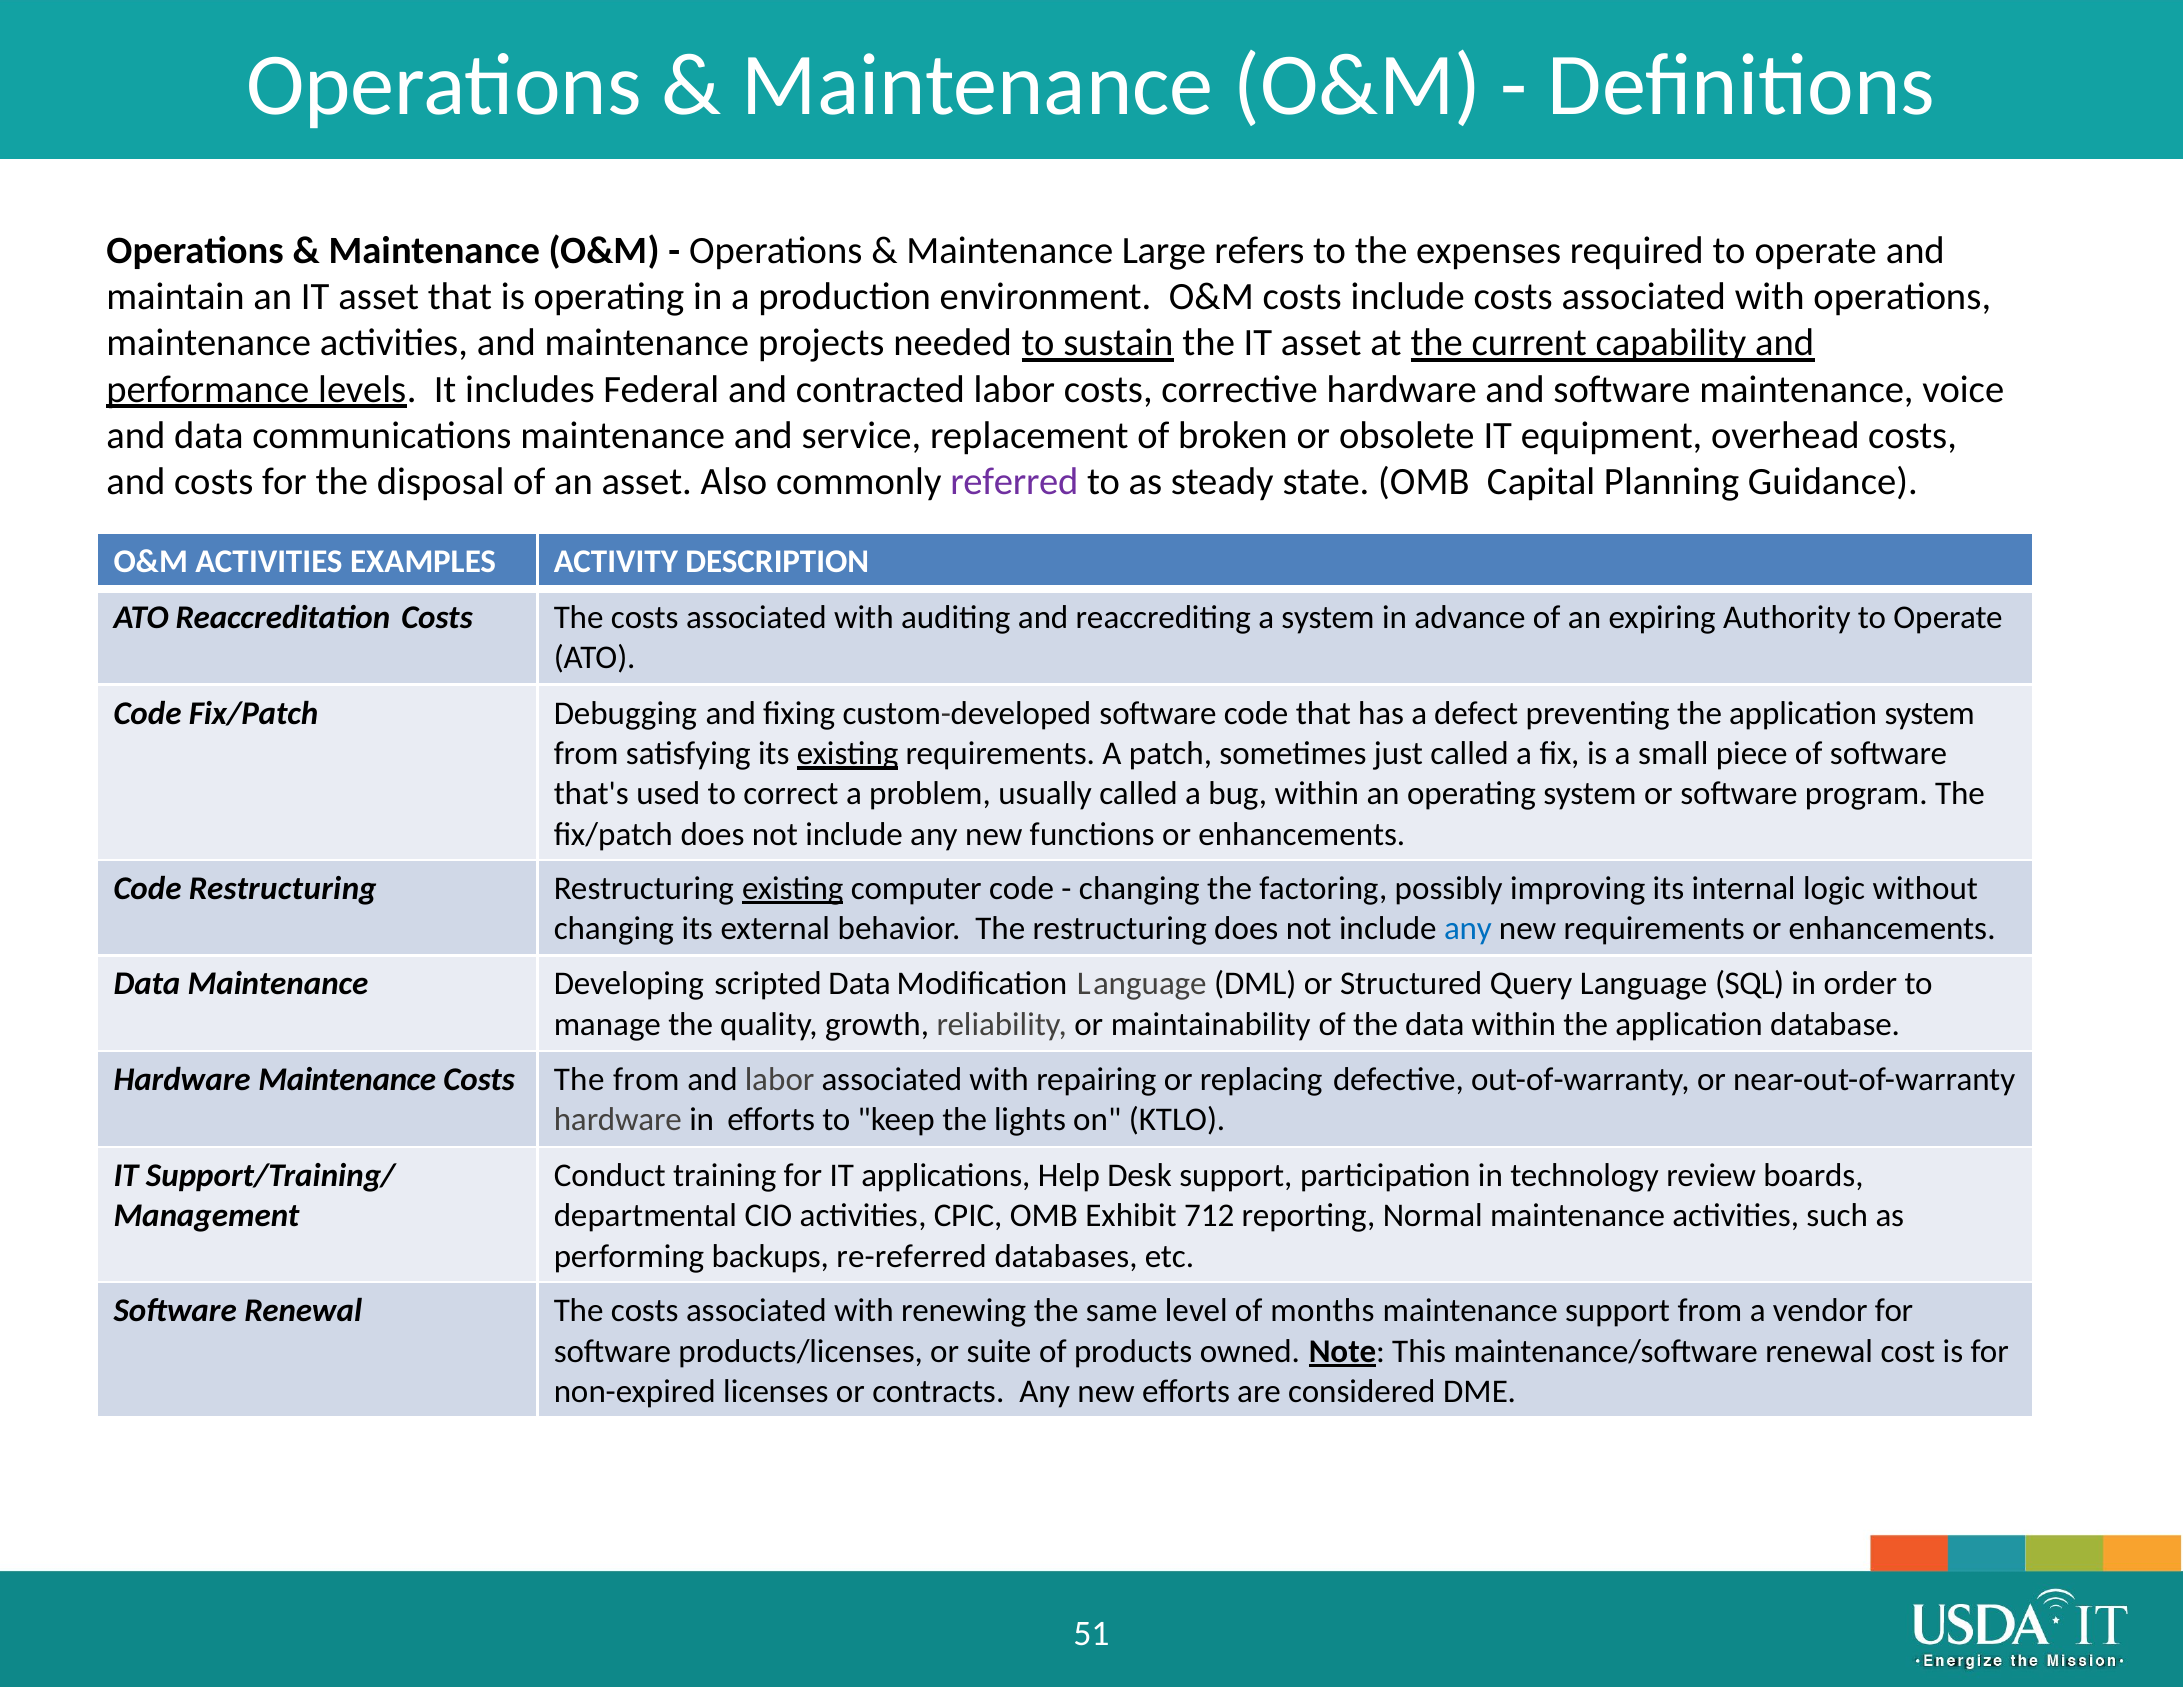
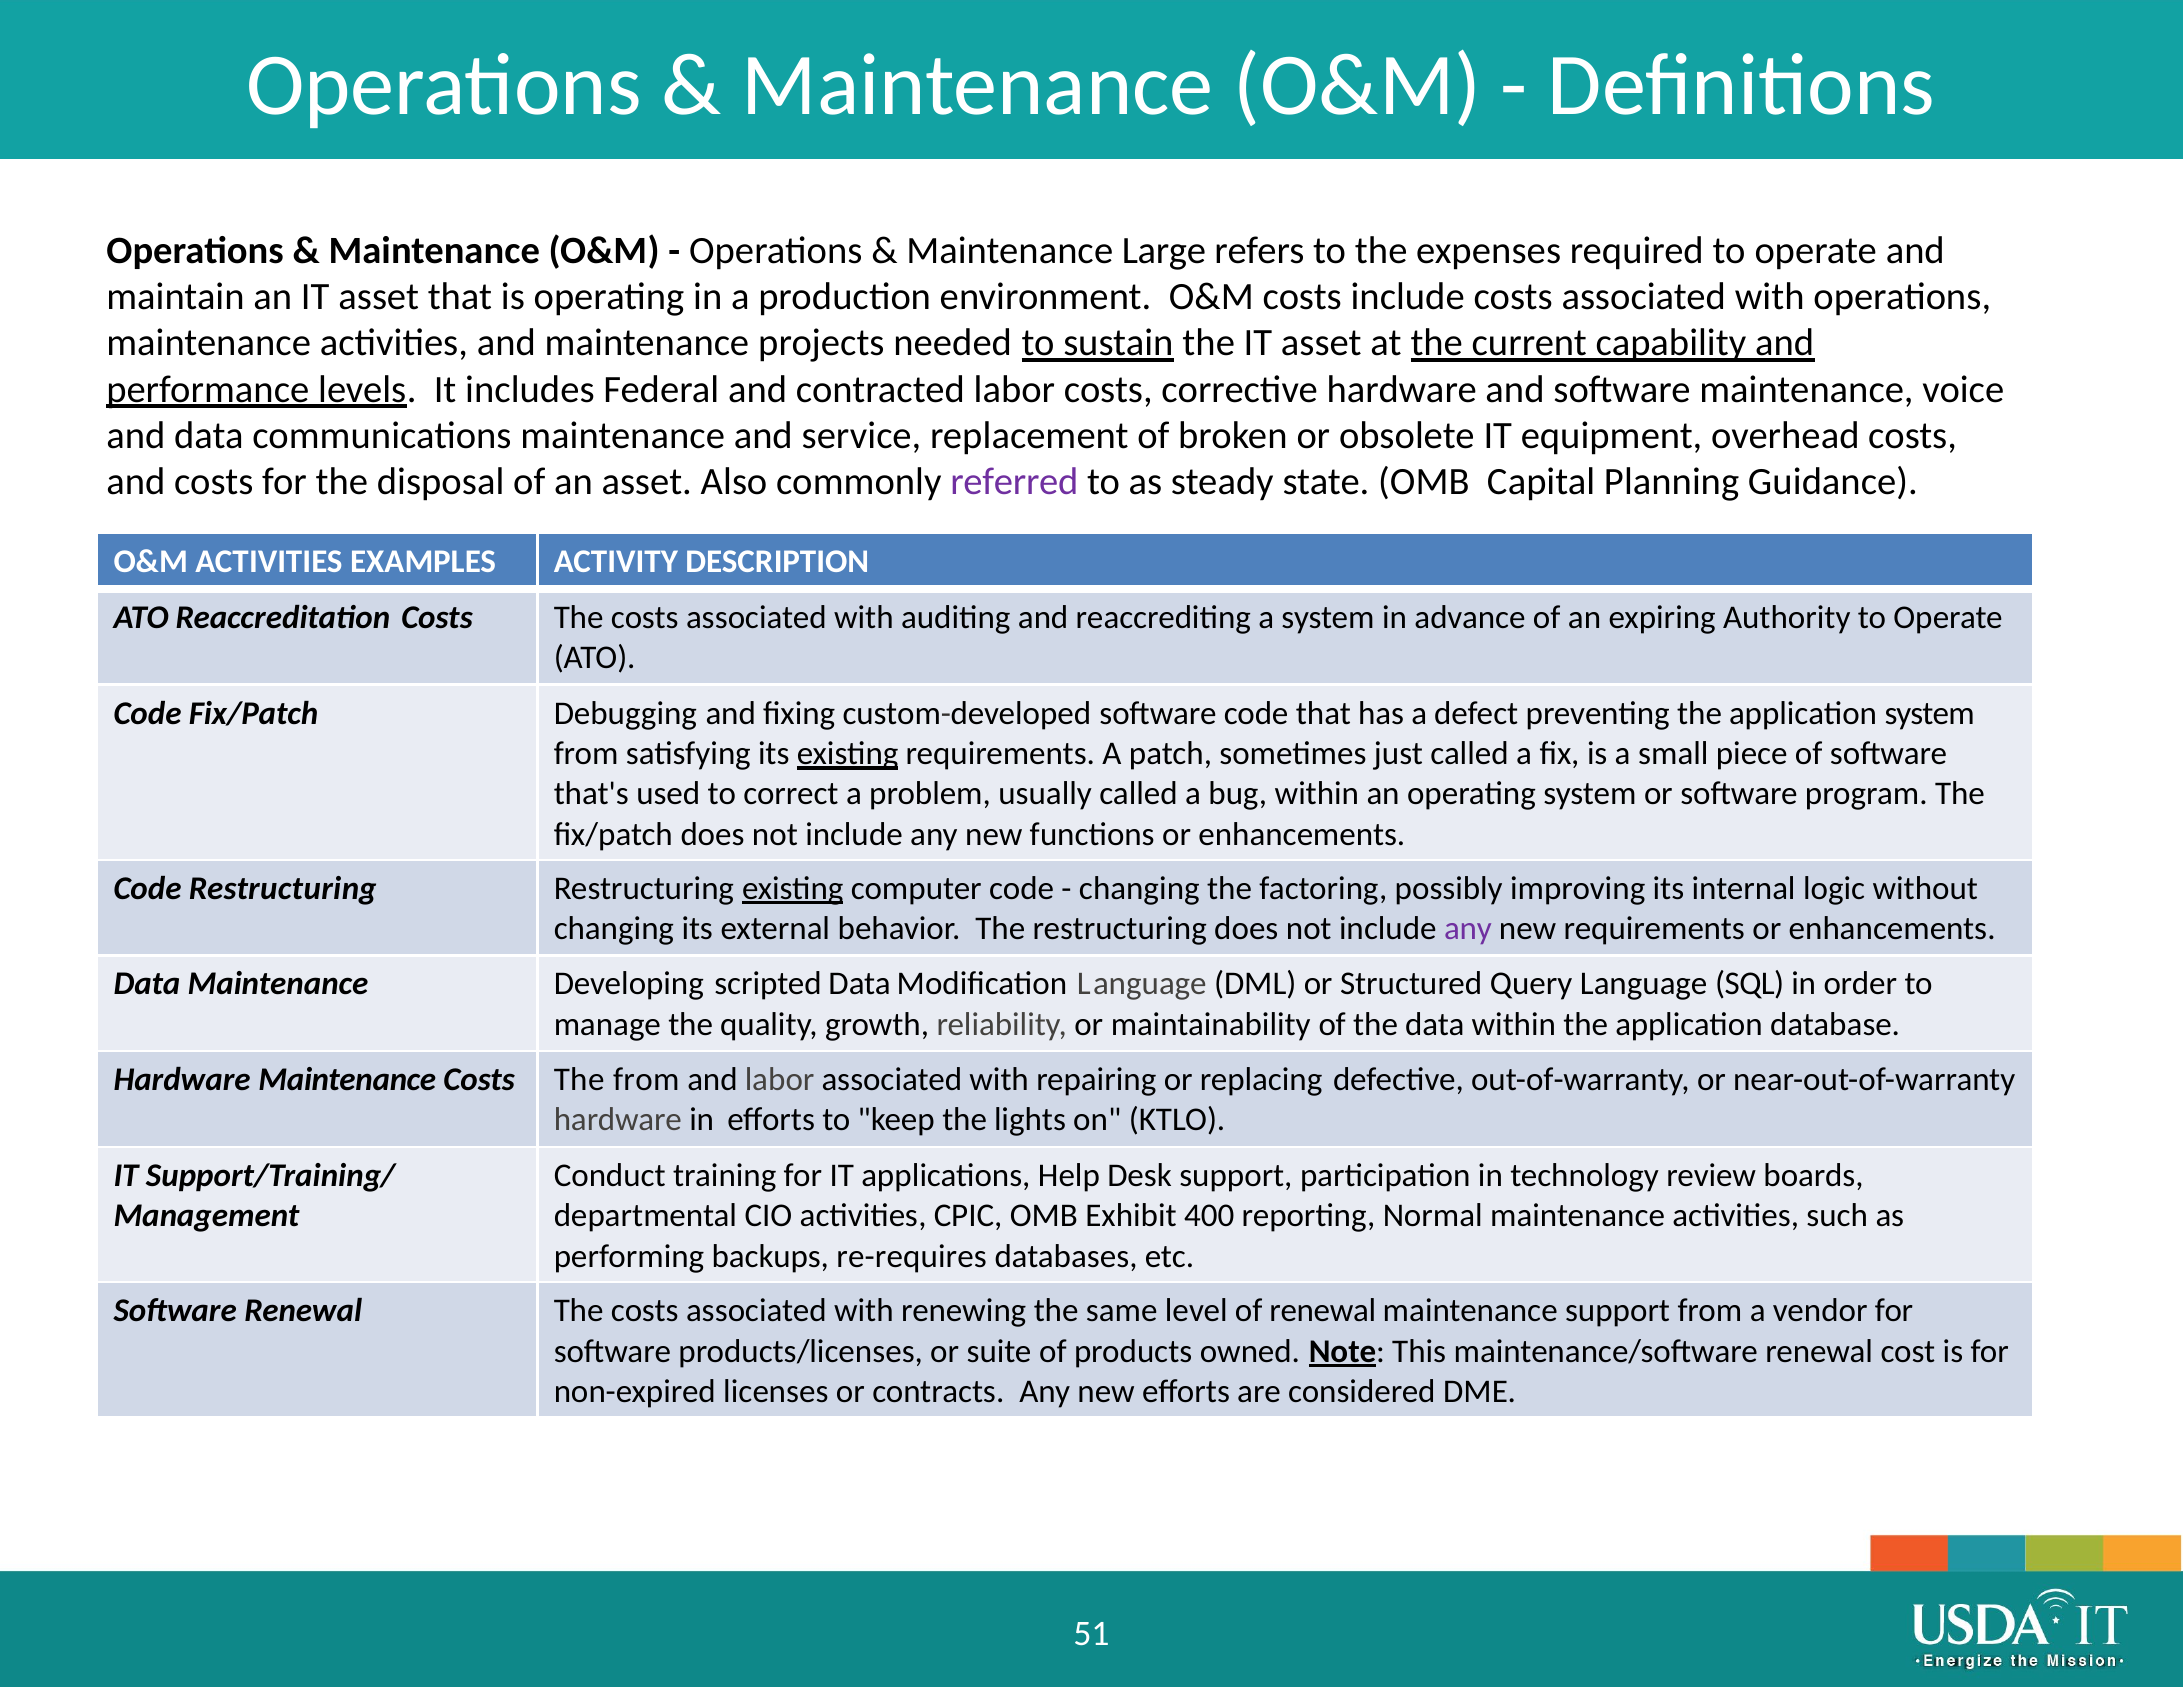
any colour: blue -> purple (1468, 929)
712: 712 -> 400 (1209, 1216)
re-referred: re-referred -> re-requires (912, 1256)
of months: months -> renewal (1323, 1311)
